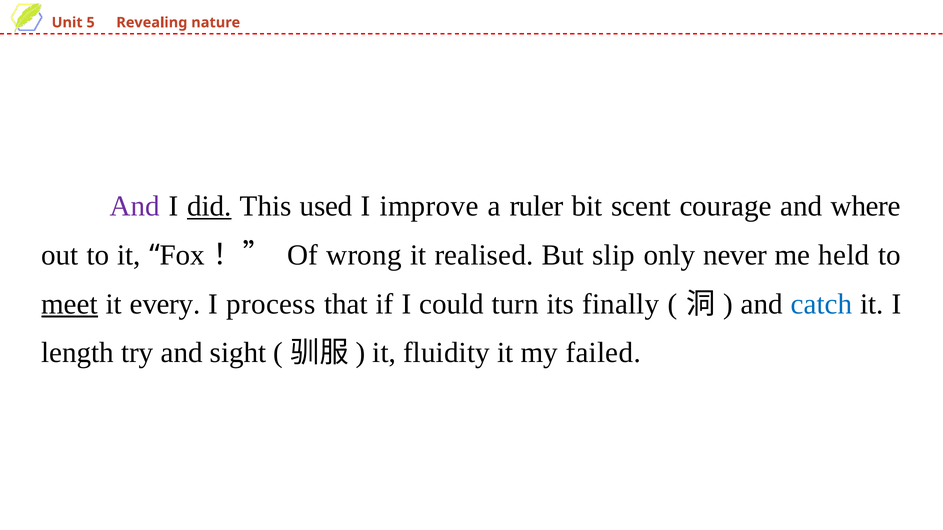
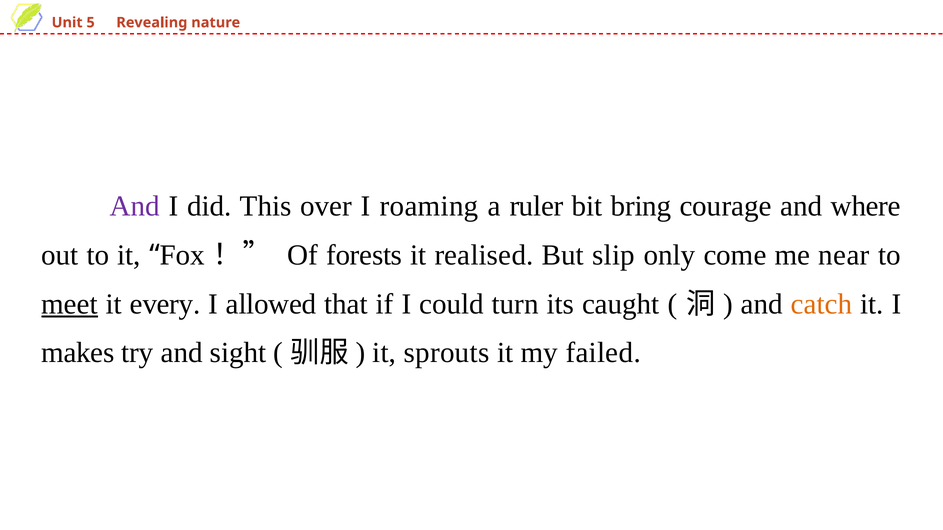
did underline: present -> none (209, 206)
used: used -> over (326, 206)
improve: improve -> roaming (429, 206)
scent: scent -> bring (641, 206)
wrong: wrong -> forests (364, 255)
never: never -> come (735, 255)
held: held -> near (844, 255)
process: process -> allowed (271, 304)
finally: finally -> caught (621, 304)
catch colour: blue -> orange (822, 304)
length: length -> makes (78, 353)
fluidity: fluidity -> sprouts (446, 353)
